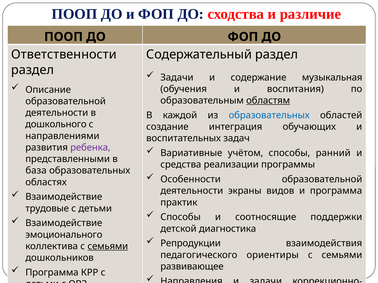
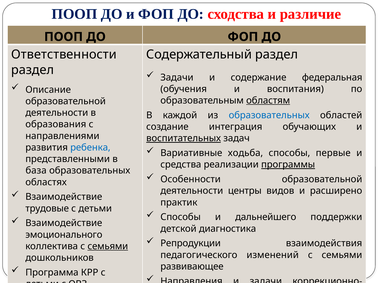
содержание музыкальная: музыкальная -> федеральная (332, 78)
дошкольного: дошкольного -> образования (56, 125)
воспитательных underline: none -> present (184, 139)
ребенка colour: purple -> blue (90, 148)
учётом: учётом -> ходьба (245, 153)
ранний: ранний -> первые (333, 153)
программы underline: none -> present (288, 165)
экраны: экраны -> центры (245, 191)
и программа: программа -> расширено (336, 191)
соотносящие: соотносящие -> дальнейшего (266, 218)
ориентиры: ориентиры -> изменений (273, 255)
